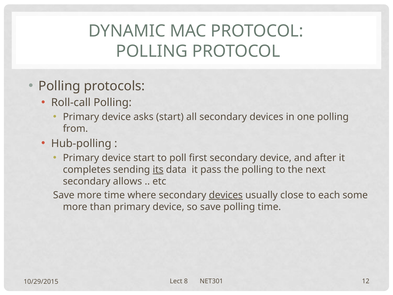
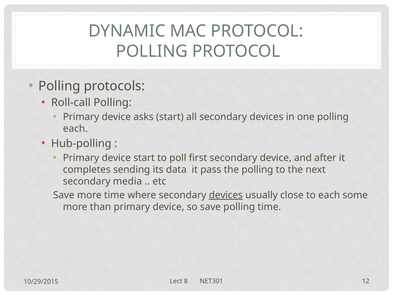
from: from -> each (75, 129)
its underline: present -> none (158, 169)
allows: allows -> media (127, 181)
